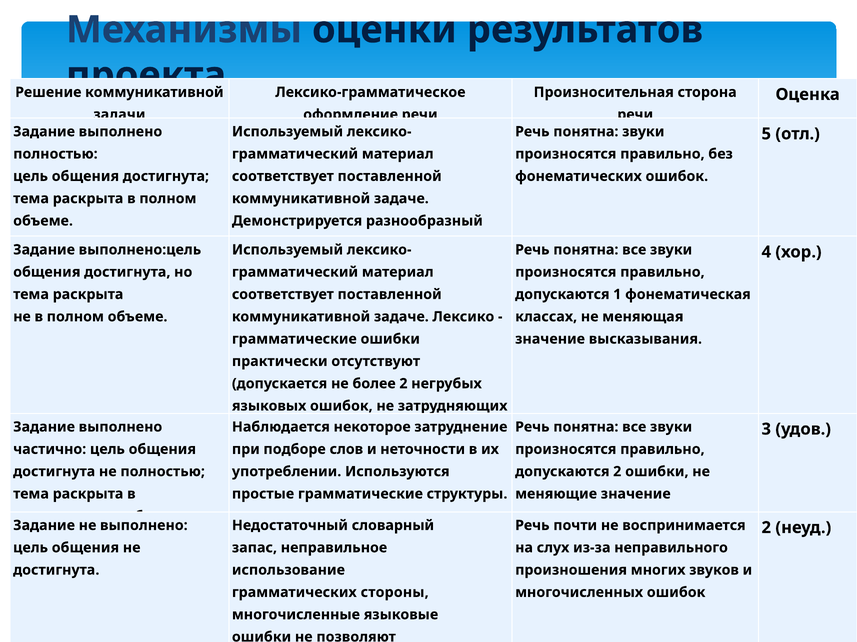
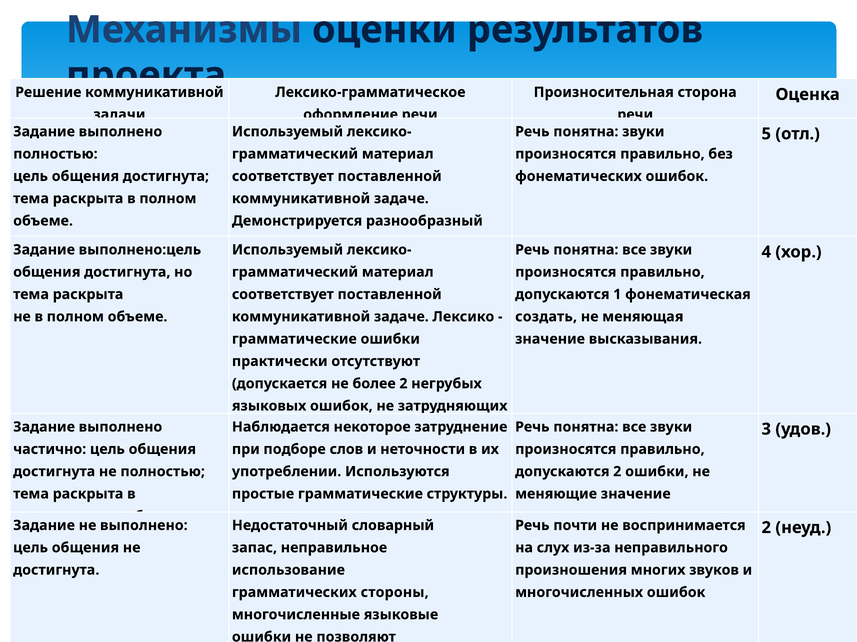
классах: классах -> создать (546, 317)
